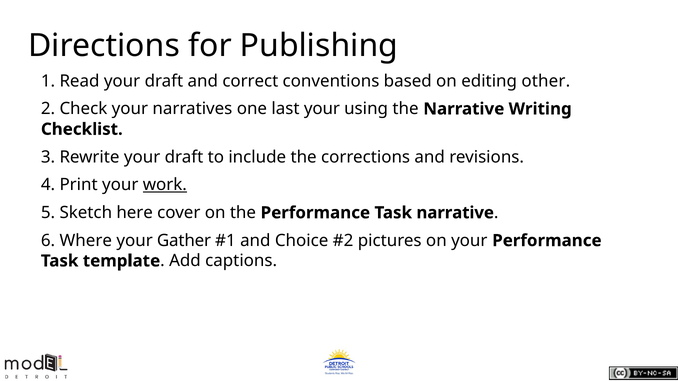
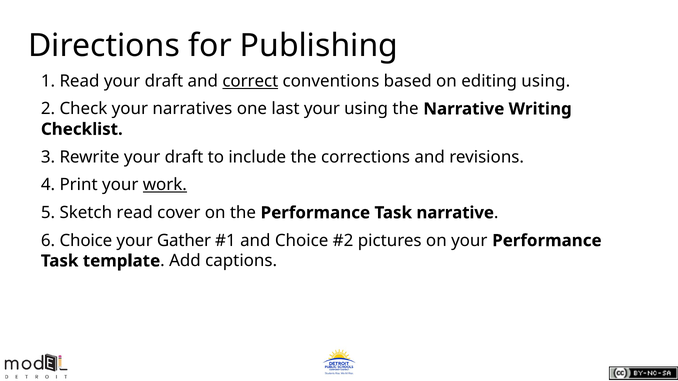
correct underline: none -> present (250, 81)
editing other: other -> using (546, 81)
Sketch here: here -> read (135, 213)
6 Where: Where -> Choice (86, 241)
